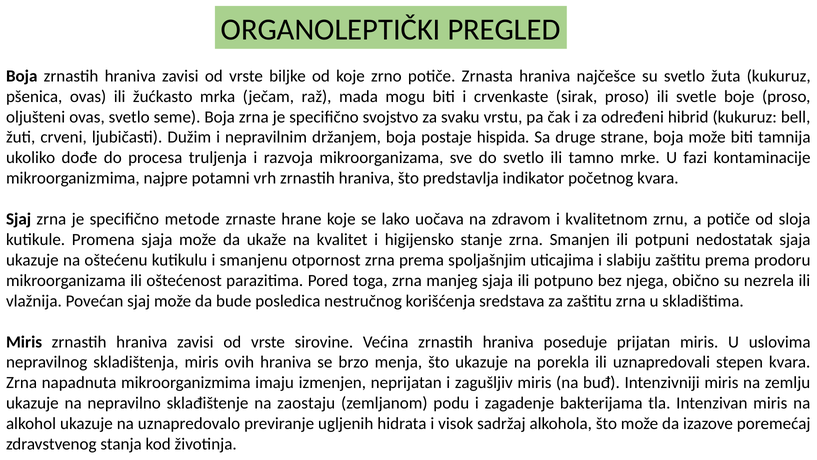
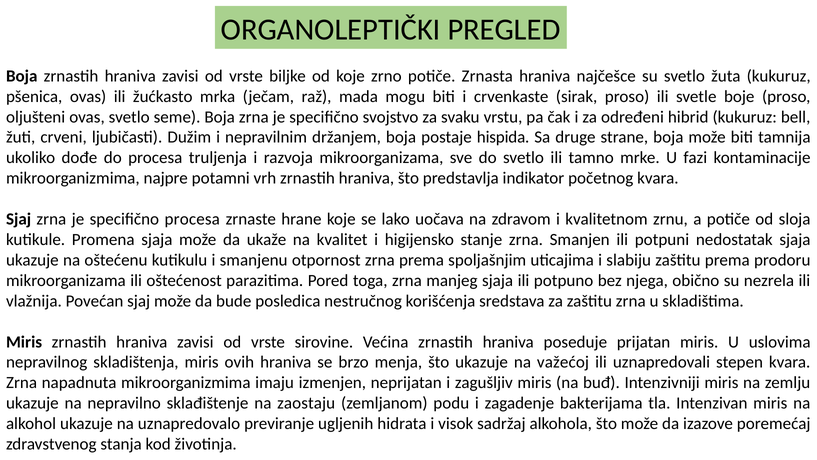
specifično metode: metode -> procesa (192, 219)
porekla: porekla -> važećoj (563, 362)
